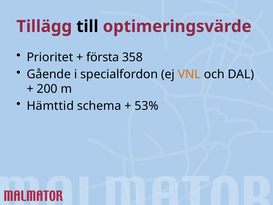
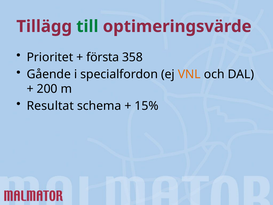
till colour: black -> green (87, 26)
Hämttid: Hämttid -> Resultat (50, 106)
53%: 53% -> 15% (147, 106)
